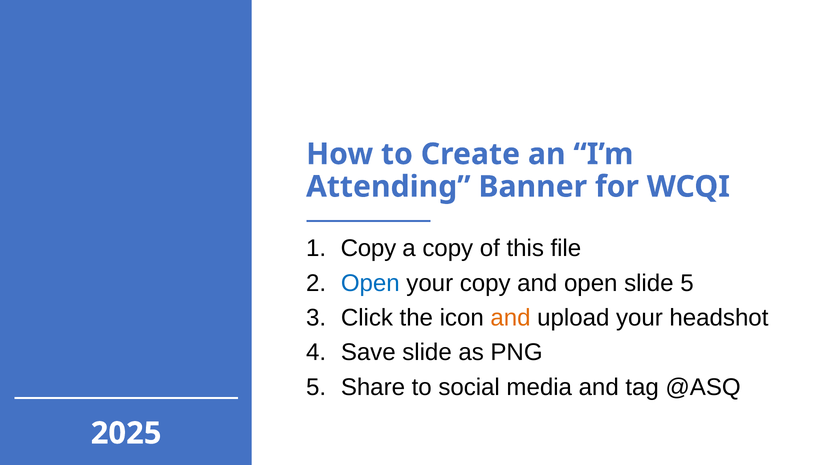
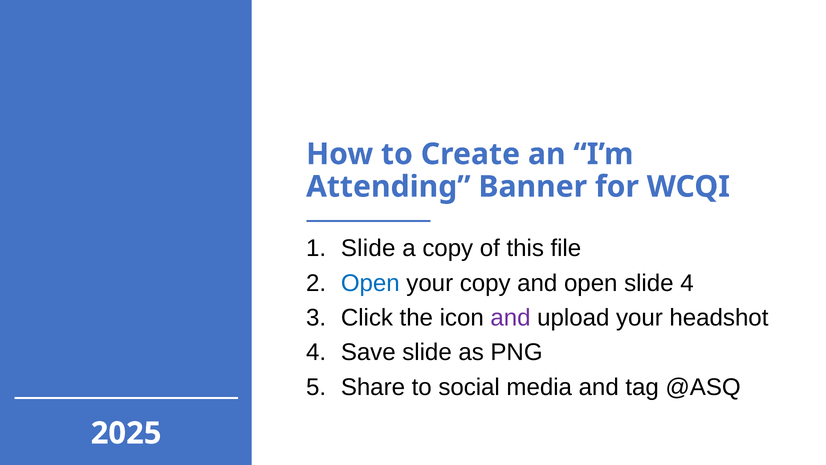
Copy: Copy -> Slide (368, 248)
slide 5: 5 -> 4 (687, 283)
and colour: orange -> purple (511, 318)
